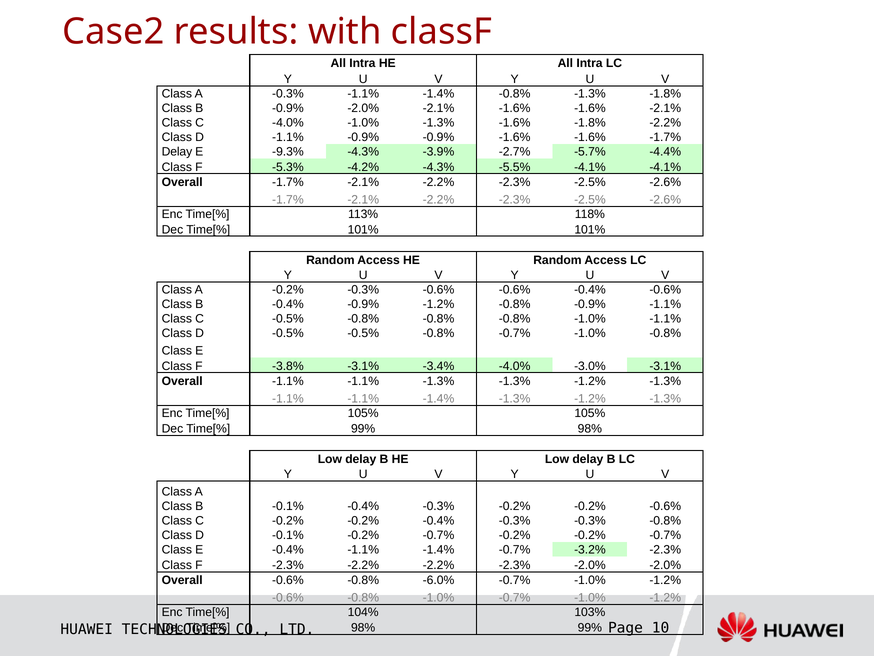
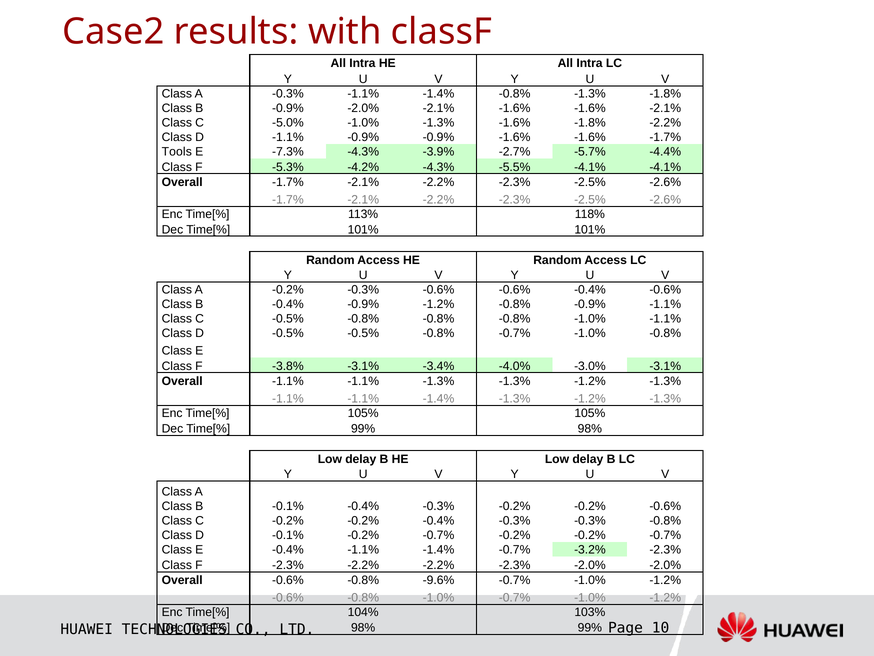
C -4.0%: -4.0% -> -5.0% (288, 123)
Delay: Delay -> Tools (177, 152)
-9.3%: -9.3% -> -7.3% (288, 152)
-6.0%: -6.0% -> -9.6% (439, 580)
